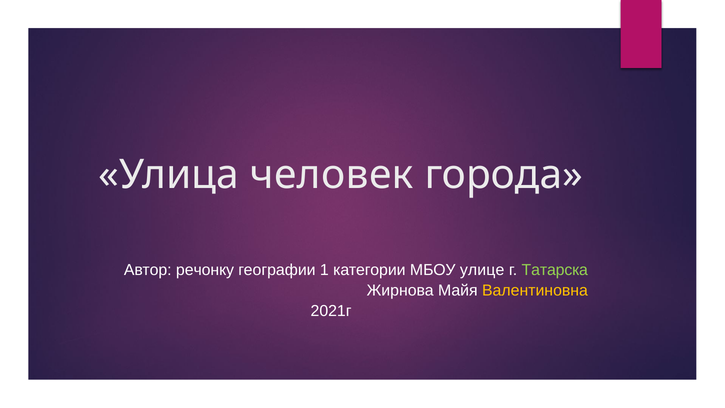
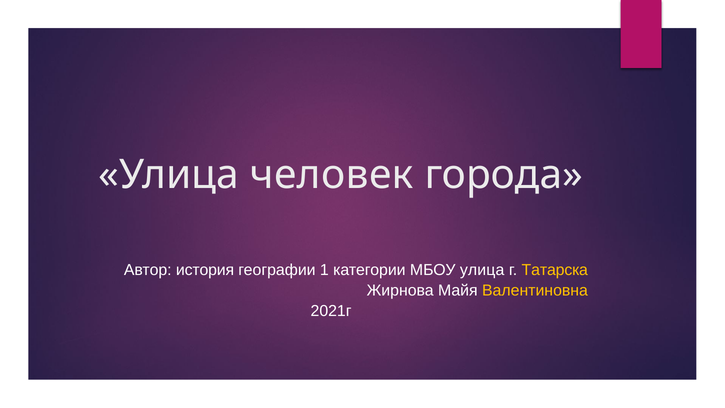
речонку: речонку -> история (205, 270)
МБОУ улице: улице -> улица (482, 270)
Татарска colour: light green -> yellow (555, 270)
